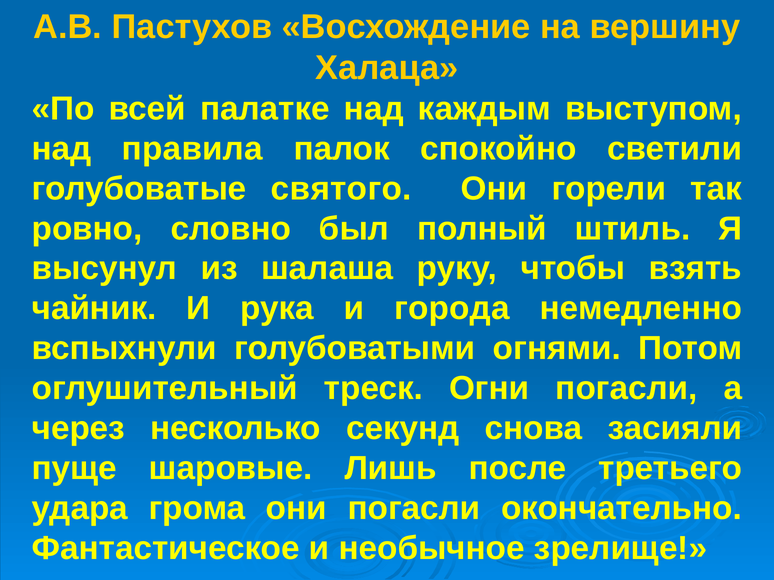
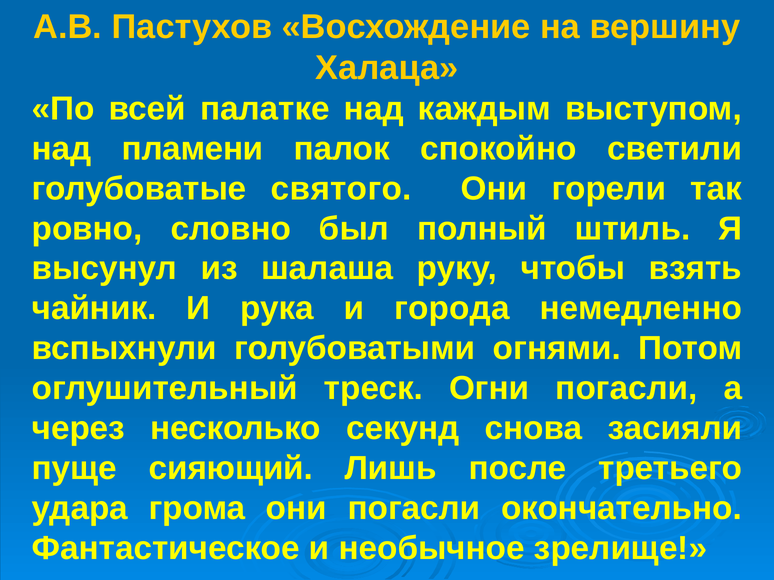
правила: правила -> пламени (193, 149)
шаровые: шаровые -> сияющий (231, 469)
